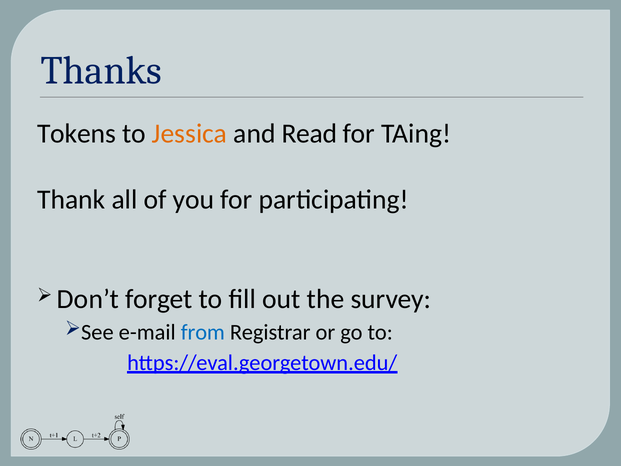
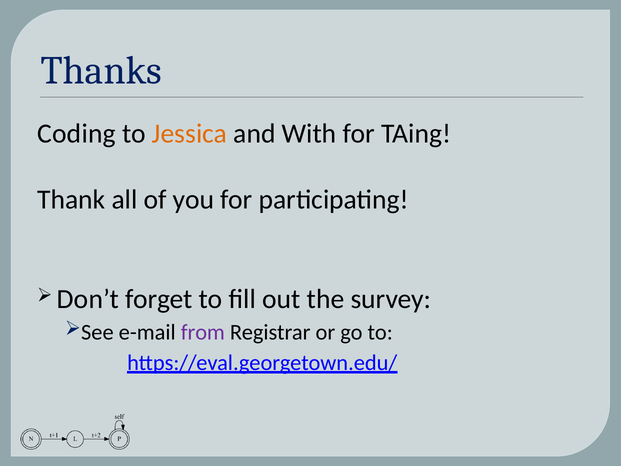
Tokens: Tokens -> Coding (76, 133)
Read: Read -> With (309, 133)
from colour: blue -> purple (203, 332)
